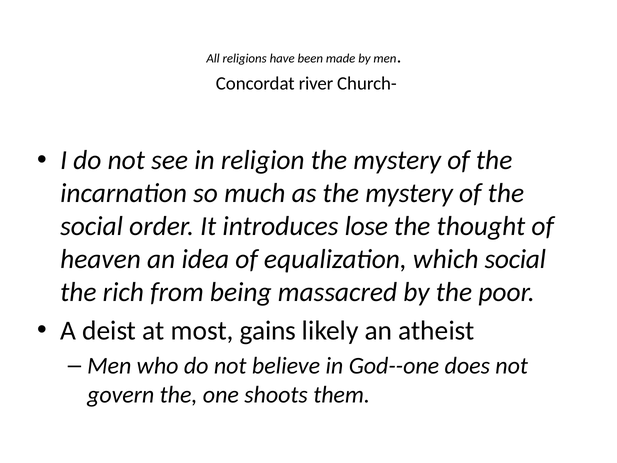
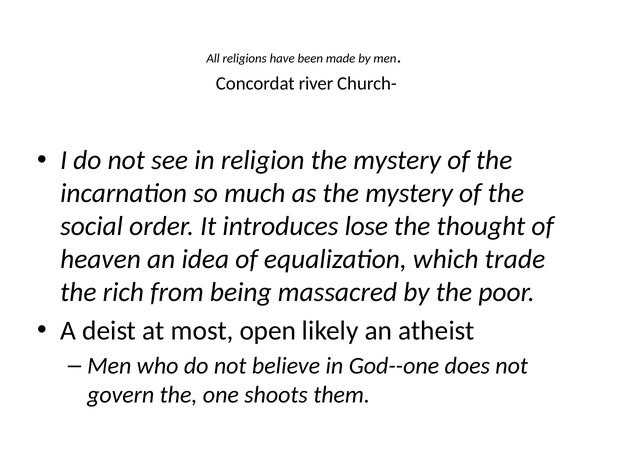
which social: social -> trade (515, 259)
gains: gains -> open (268, 330)
